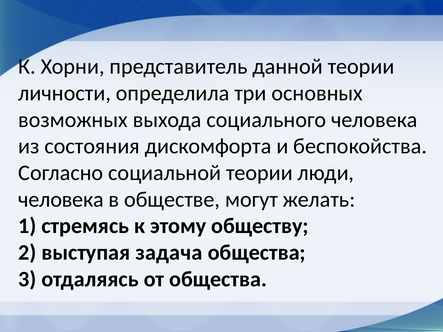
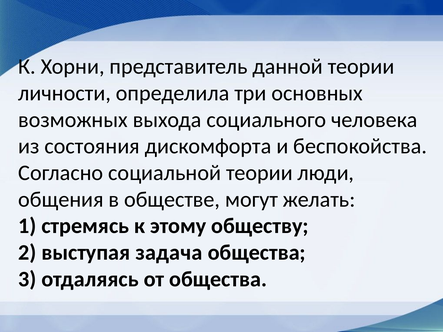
человека: человека -> общения (61, 200)
